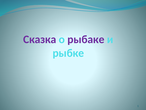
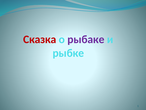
Сказка colour: purple -> red (40, 39)
